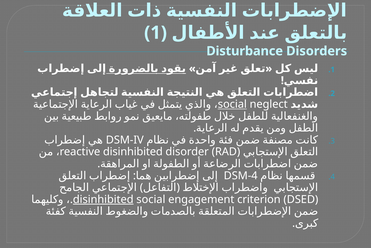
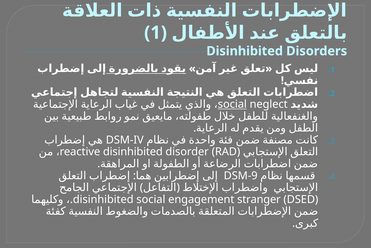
Disturbance: Disturbance -> Disinhibited (245, 51)
DSM-4: DSM-4 -> DSM-9 (241, 175)
disinhibited underline: present -> none (103, 199)
criterion: criterion -> stranger (259, 199)
